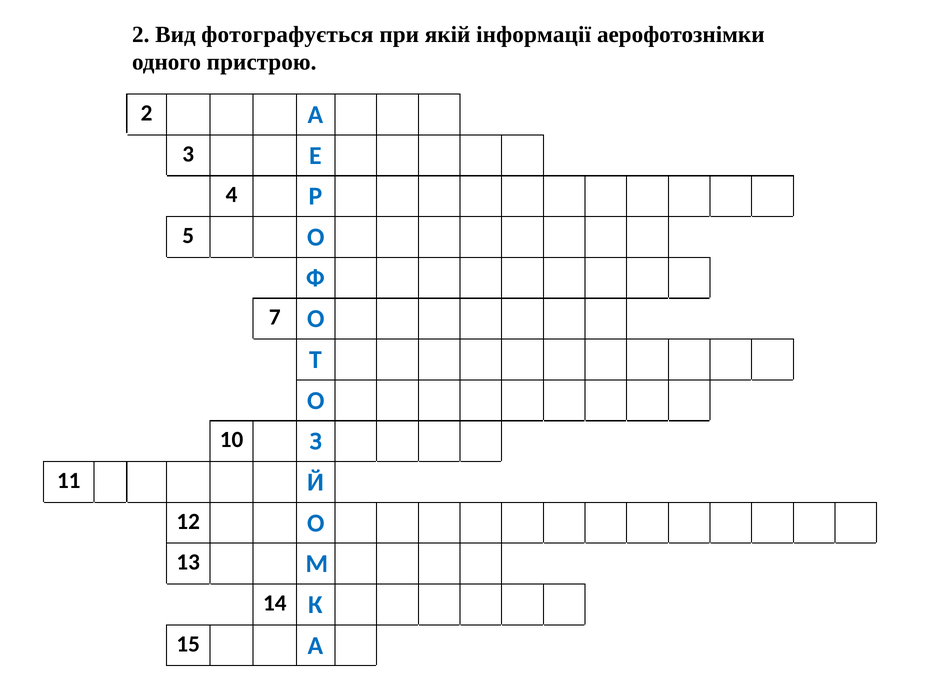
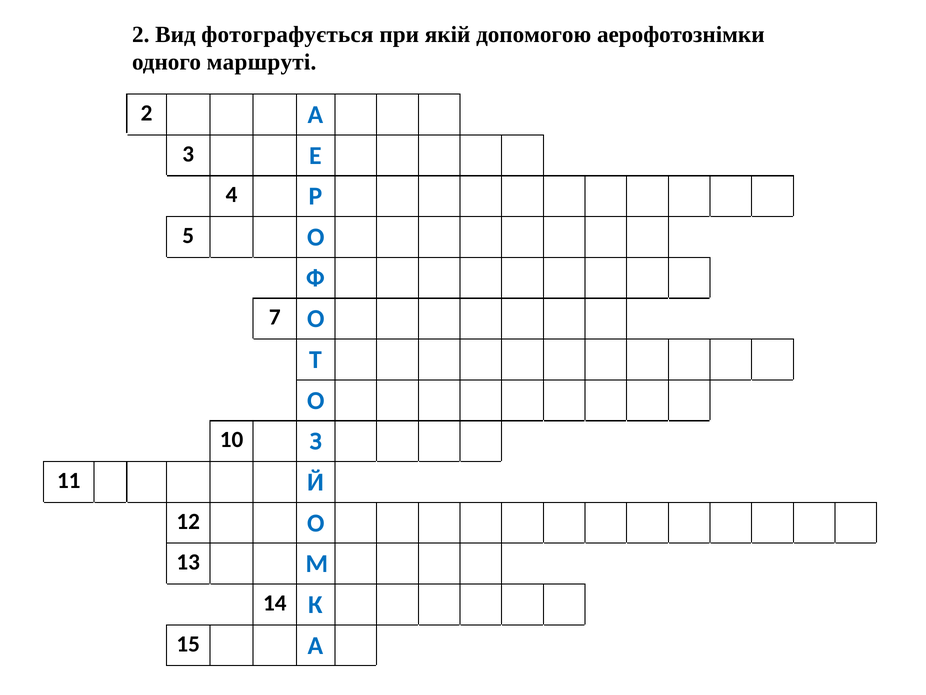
інформації: інформації -> допомогою (534, 35)
пристрою: пристрою -> маршруті (262, 62)
